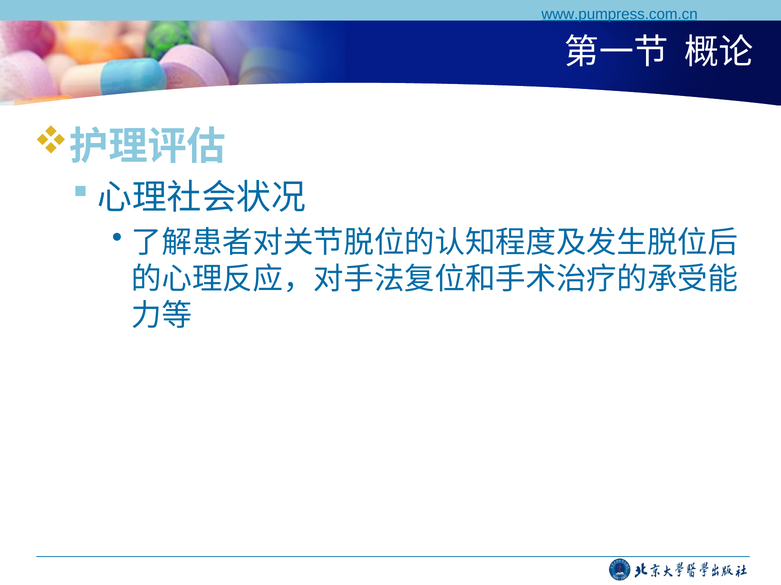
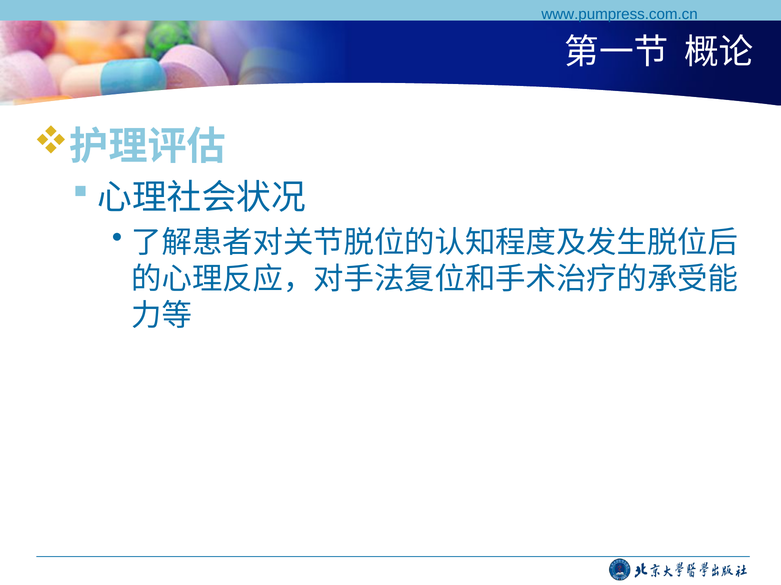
www.pumpress.com.cn underline: present -> none (620, 14)
